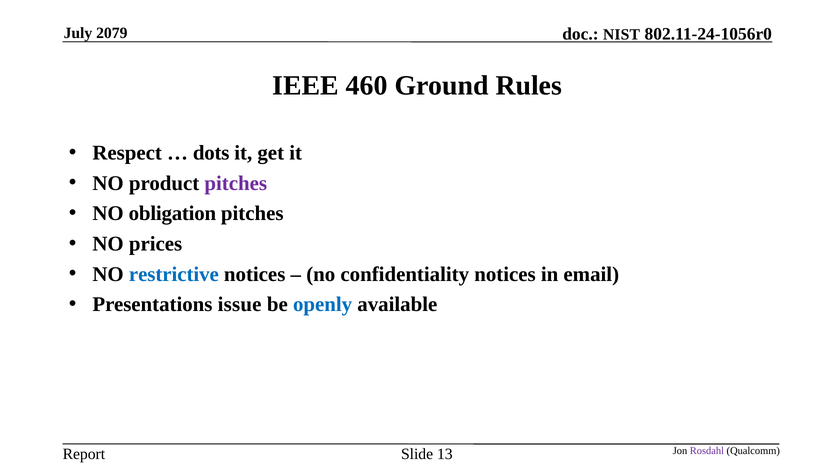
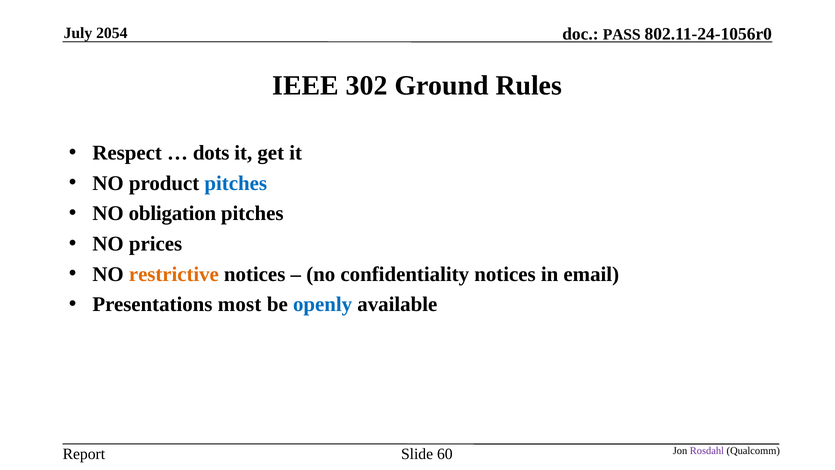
NIST: NIST -> PASS (622, 34)
2079: 2079 -> 2054 (112, 33)
460: 460 -> 302 (367, 85)
pitches colour: purple -> blue (236, 183)
restrictive colour: blue -> orange (174, 274)
issue: issue -> most (240, 304)
13: 13 -> 60 (445, 454)
